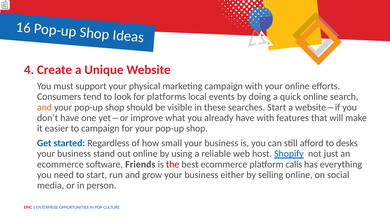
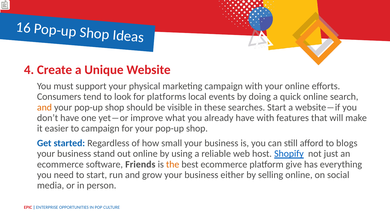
desks: desks -> blogs (347, 143)
the colour: red -> orange (173, 164)
calls: calls -> give (294, 164)
